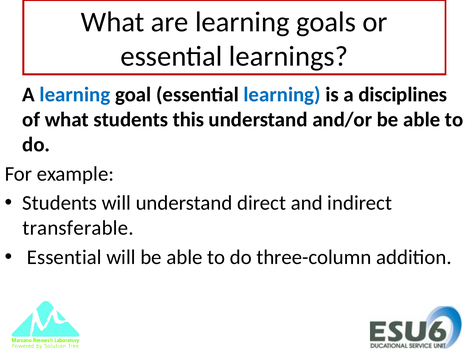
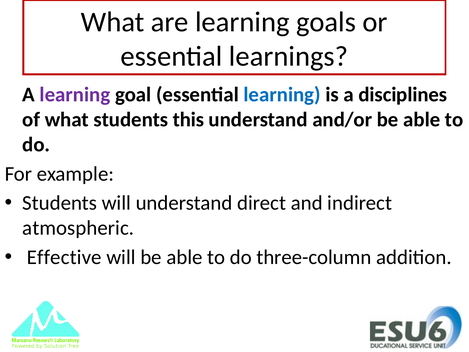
learning colour: blue -> purple (75, 94)
transferable: transferable -> atmospheric (78, 228)
Essential: Essential -> Effective (64, 257)
